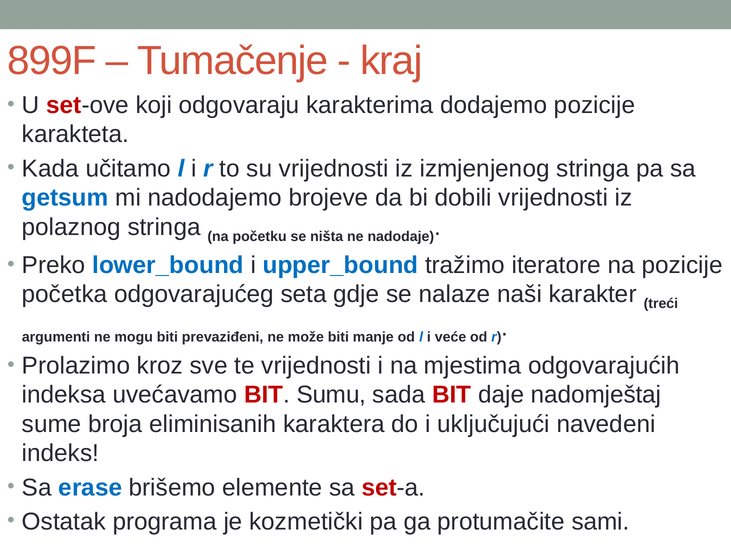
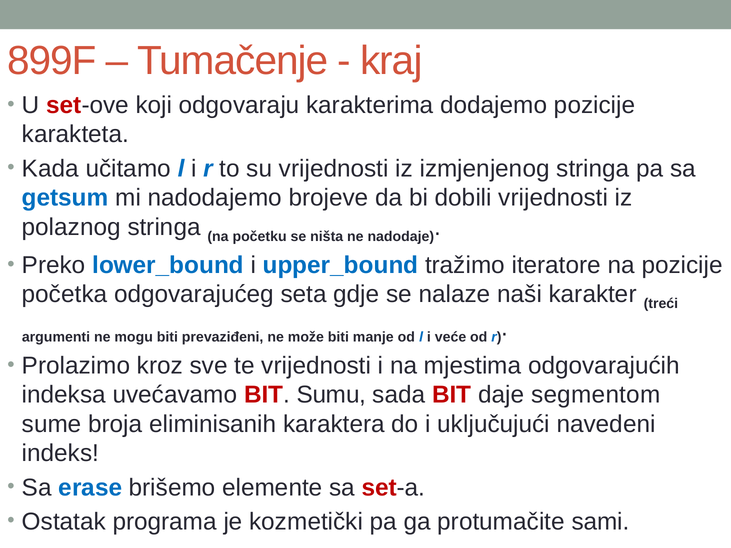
nadomještaj: nadomještaj -> segmentom (596, 395)
